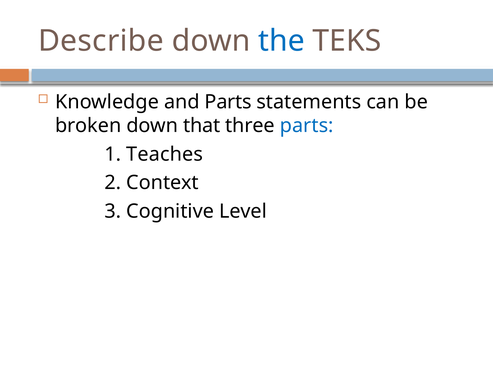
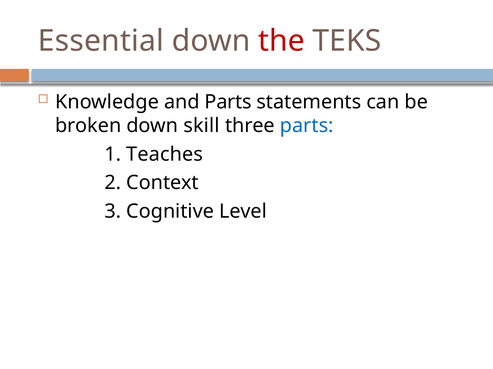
Describe: Describe -> Essential (101, 41)
the colour: blue -> red (281, 41)
that: that -> skill (202, 126)
